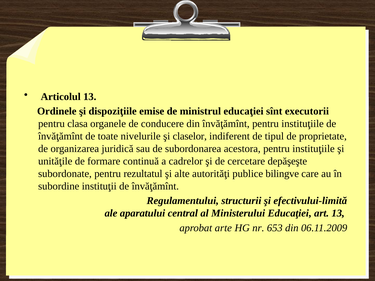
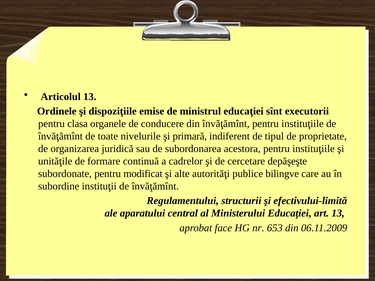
claselor: claselor -> primară (190, 136)
rezultatul: rezultatul -> modificat (143, 174)
arte: arte -> face (223, 228)
